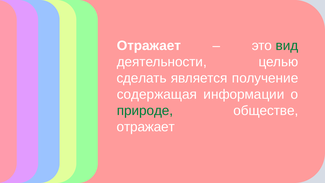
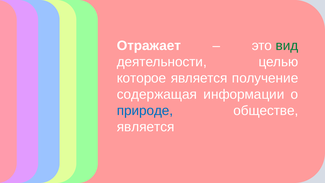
сделать: сделать -> которое (142, 78)
природе colour: green -> blue (145, 110)
отражает: отражает -> является (146, 127)
